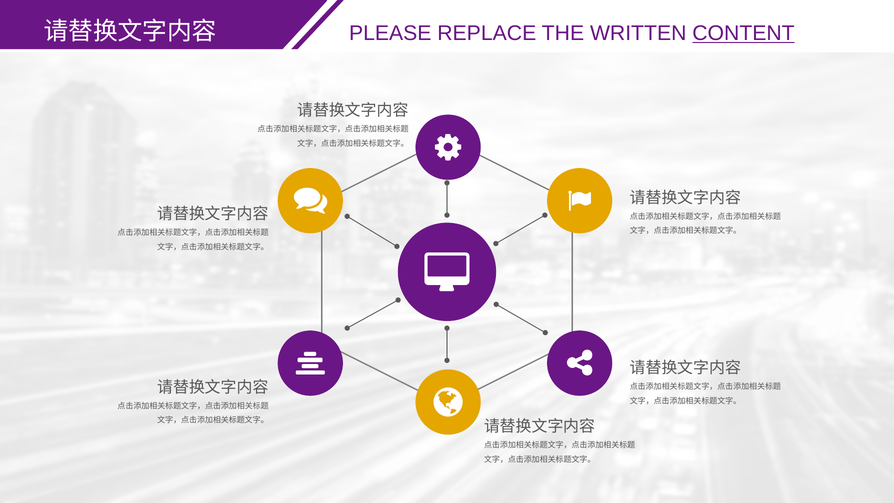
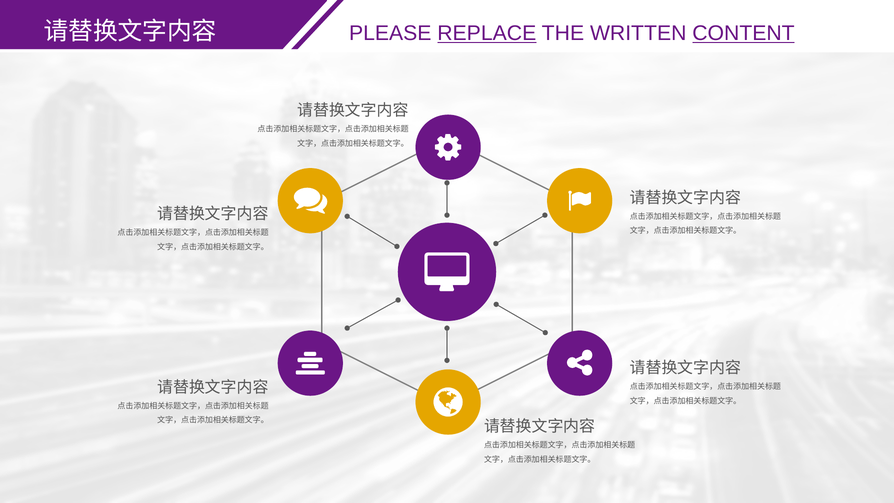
REPLACE underline: none -> present (487, 33)
